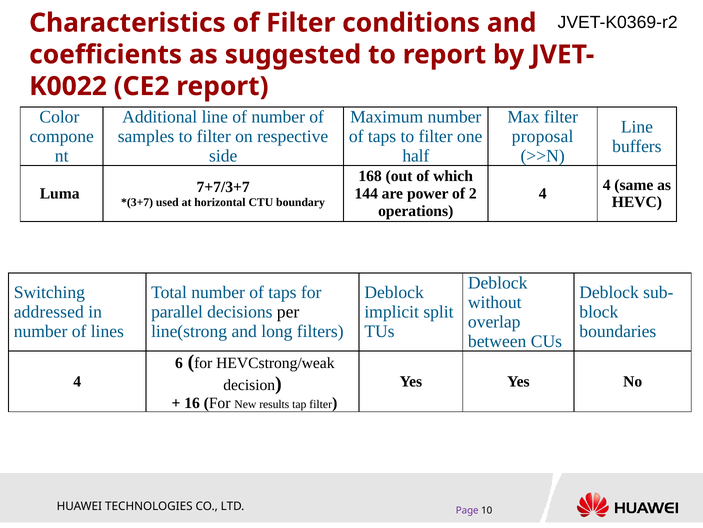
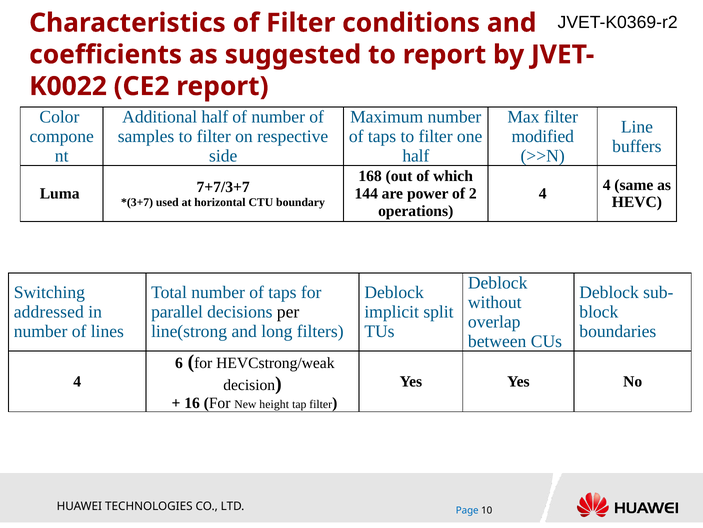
Additional line: line -> half (215, 117)
proposal: proposal -> modified (543, 136)
results: results -> height (274, 404)
Page colour: purple -> blue (467, 510)
